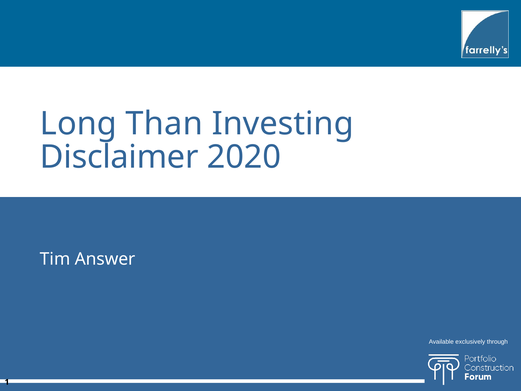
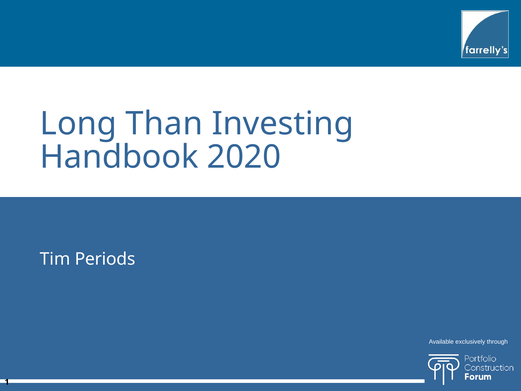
Disclaimer: Disclaimer -> Handbook (119, 157)
Answer: Answer -> Periods (105, 259)
